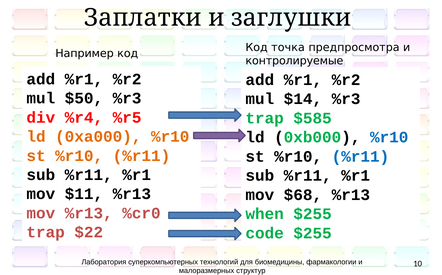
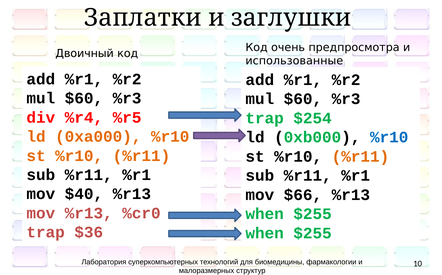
точка: точка -> очень (288, 47)
Например: Например -> Двоичный (85, 53)
контролируемые: контролируемые -> использованные (294, 61)
$50: $50 -> $60 (84, 98)
$14: $14 -> $60 (303, 99)
$585: $585 -> $254 (313, 118)
%r11 colour: blue -> orange (360, 156)
$11: $11 -> $40 (84, 194)
$68: $68 -> $66 (303, 195)
$22: $22 -> $36 (89, 232)
code: code -> when (265, 233)
